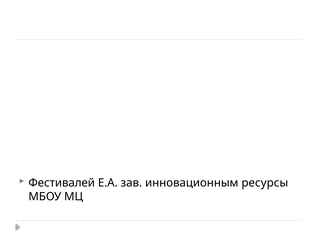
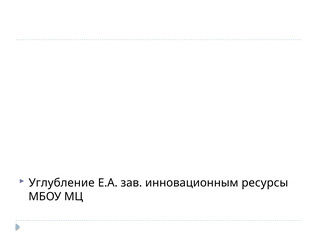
Фестивалей: Фестивалей -> Углубление (62, 183)
